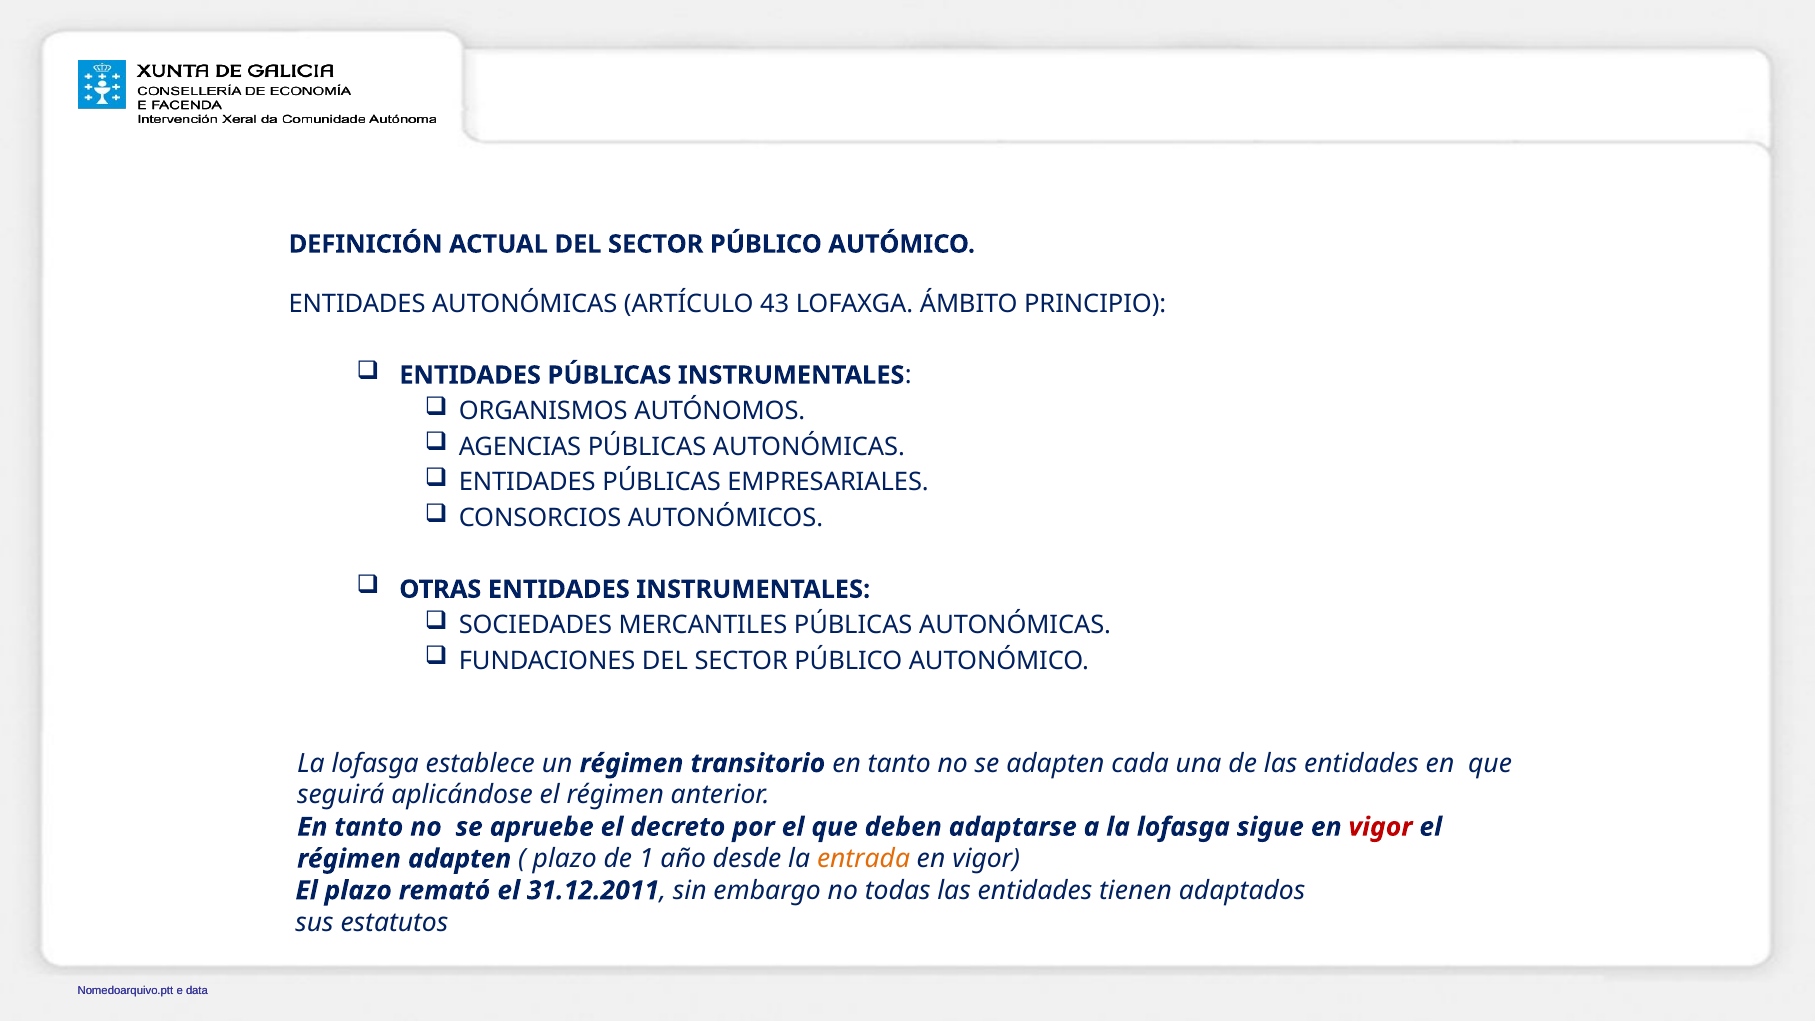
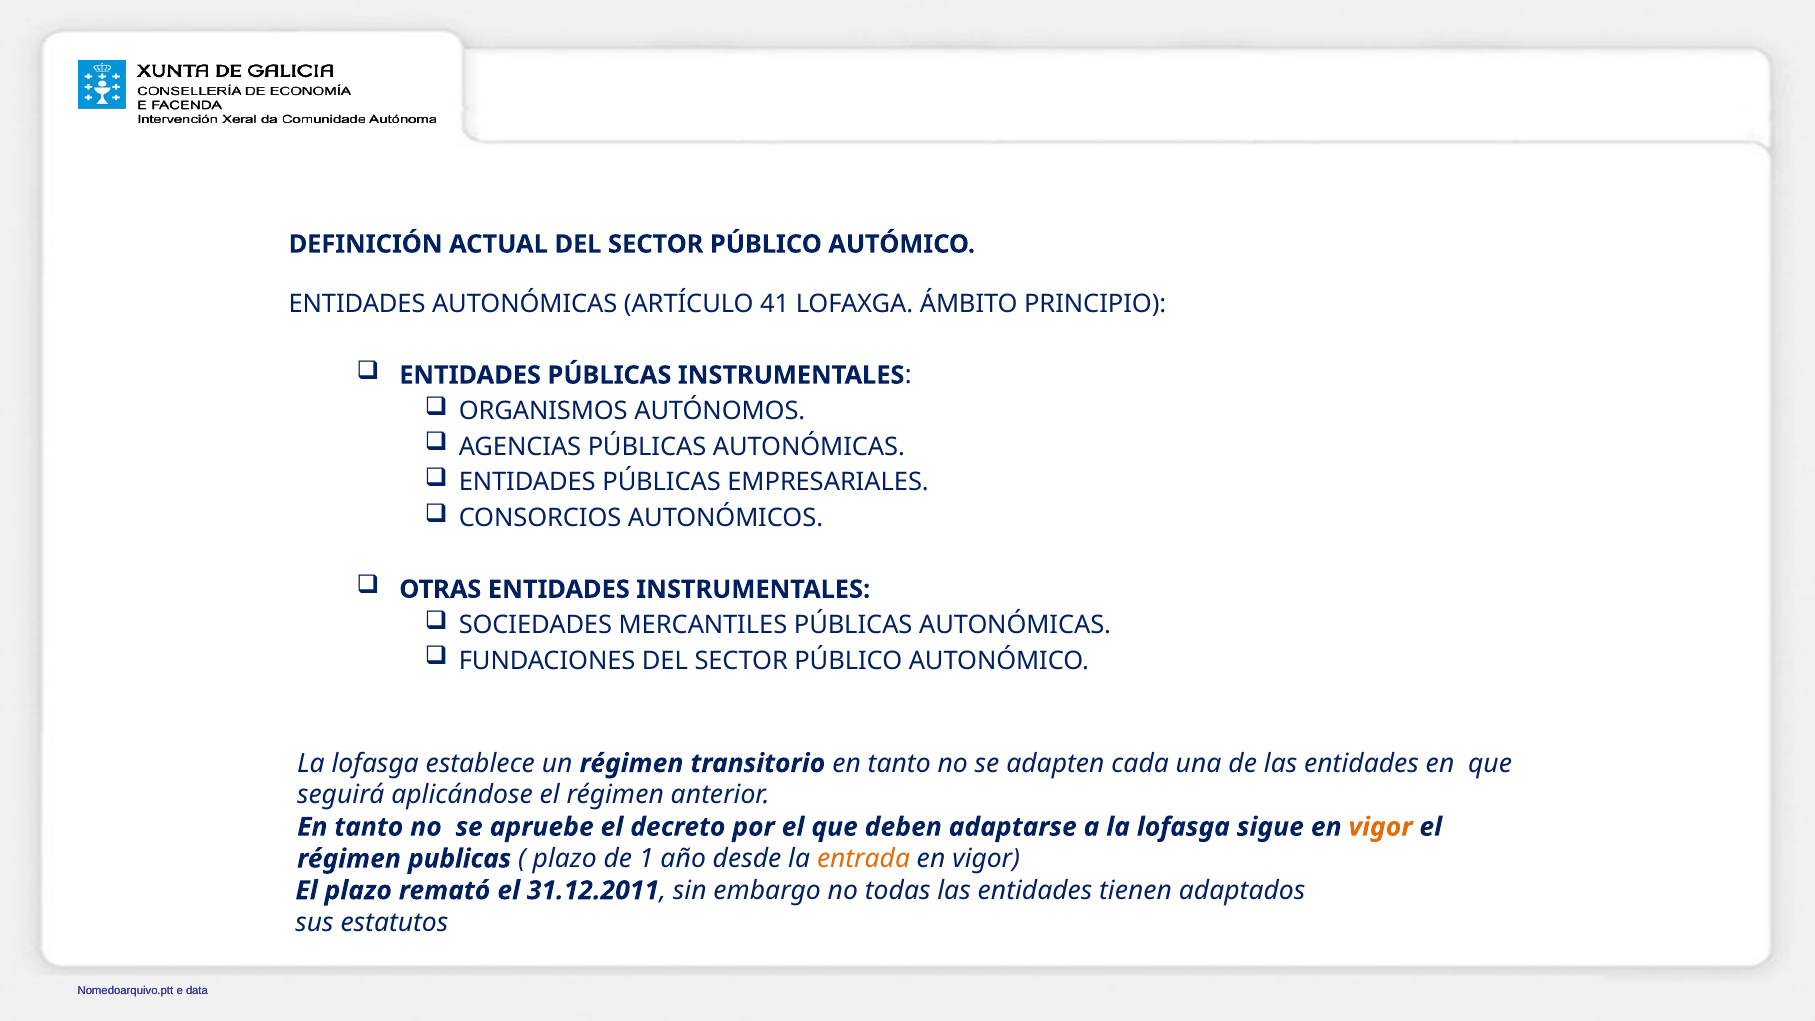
43: 43 -> 41 (775, 304)
vigor colour: red -> orange (1380, 827)
régimen adapten: adapten -> publicas (460, 859)
